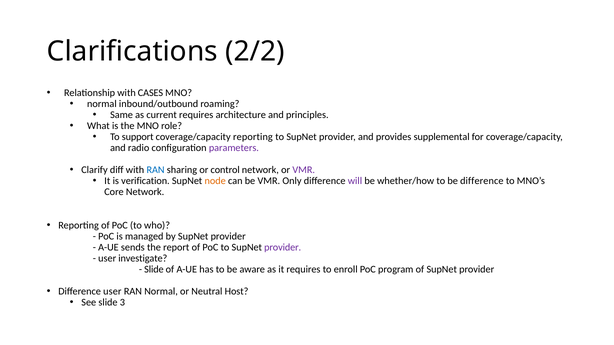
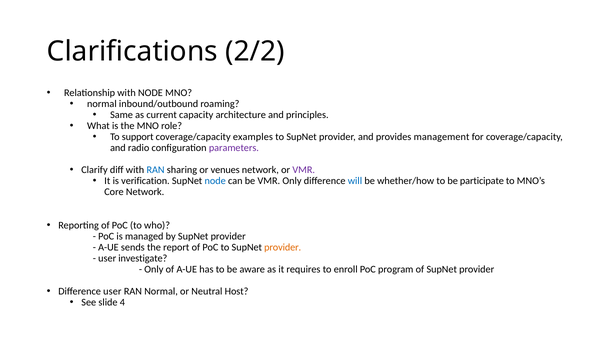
with CASES: CASES -> NODE (150, 93)
current requires: requires -> capacity (196, 115)
coverage/capacity reporting: reporting -> examples (253, 137)
supplemental: supplemental -> management (442, 137)
control: control -> venues (225, 170)
node colour: orange -> blue (215, 181)
will colour: purple -> blue (355, 181)
be difference: difference -> participate (482, 181)
provider colour: purple -> orange (283, 247)
Slide: Slide -> Only (154, 270)
3: 3 -> 4 (122, 303)
